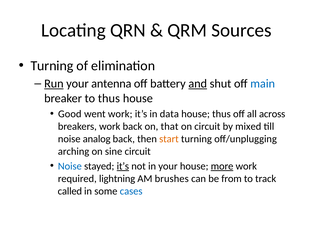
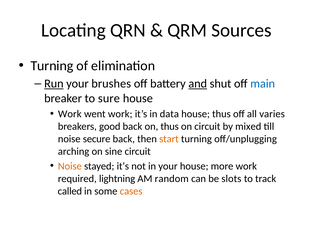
antenna: antenna -> brushes (111, 84)
to thus: thus -> sure (109, 98)
Good: Good -> Work (70, 114)
across: across -> varies (272, 114)
breakers work: work -> good (110, 126)
on that: that -> thus (170, 126)
analog: analog -> secure (97, 139)
Noise colour: blue -> orange (70, 166)
it’s underline: present -> none (123, 166)
more underline: present -> none (222, 166)
brushes: brushes -> random (172, 178)
from: from -> slots (231, 178)
cases colour: blue -> orange (131, 191)
